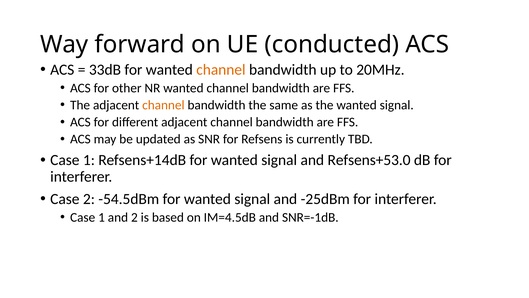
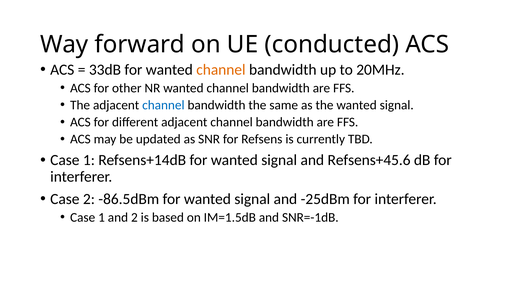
channel colour: orange -> blue (163, 105)
Refsens+53.0: Refsens+53.0 -> Refsens+45.6 (369, 160)
-54.5dBm: -54.5dBm -> -86.5dBm (129, 199)
IM=4.5dB: IM=4.5dB -> IM=1.5dB (230, 217)
